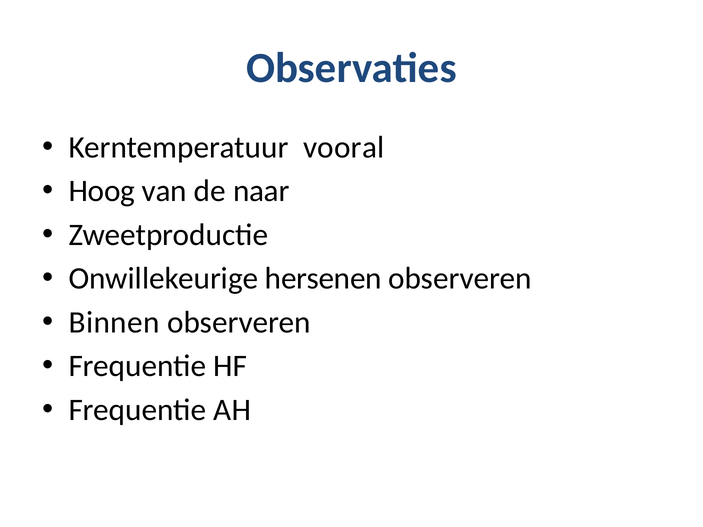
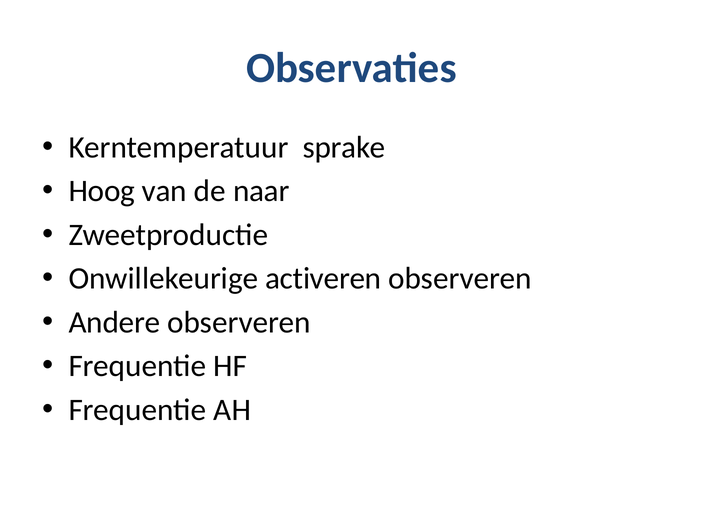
vooral: vooral -> sprake (344, 147)
hersenen: hersenen -> activeren (323, 279)
Binnen: Binnen -> Andere (114, 323)
